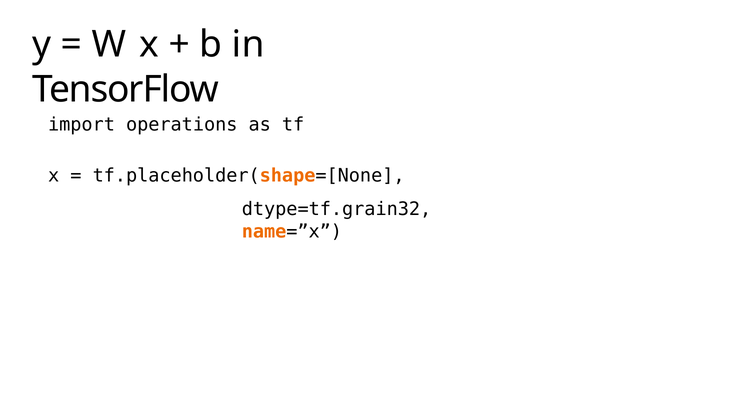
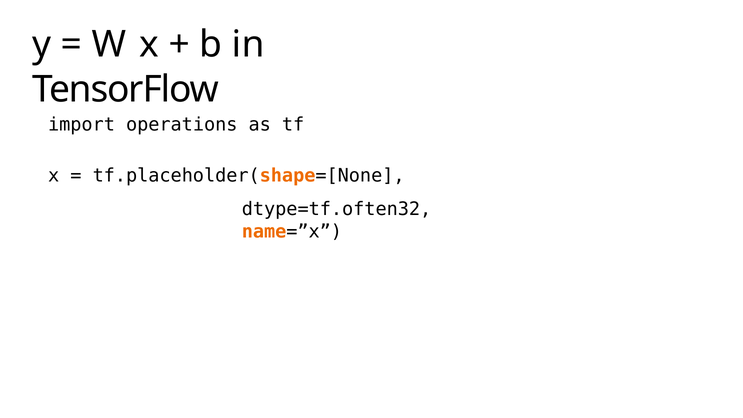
dtype=tf.grain32: dtype=tf.grain32 -> dtype=tf.often32 (337, 209)
